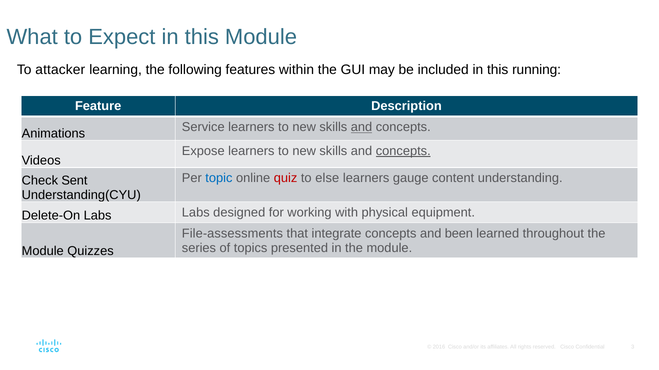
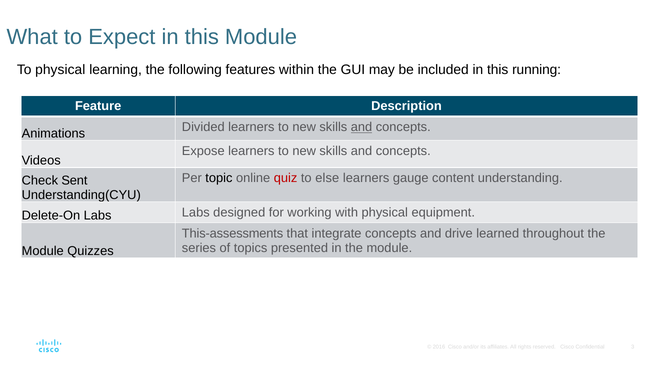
To attacker: attacker -> physical (60, 70)
Service: Service -> Divided (203, 127)
concepts underline: present -> none (403, 151)
topic colour: blue -> black (219, 179)
File-assessments: File-assessments -> This-assessments (233, 234)
been: been -> drive (459, 234)
